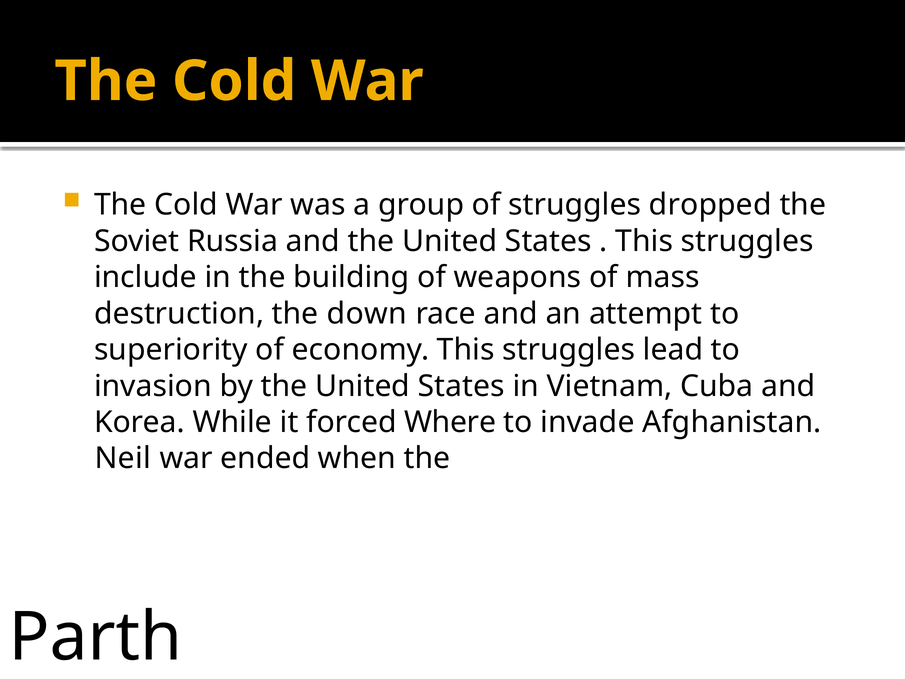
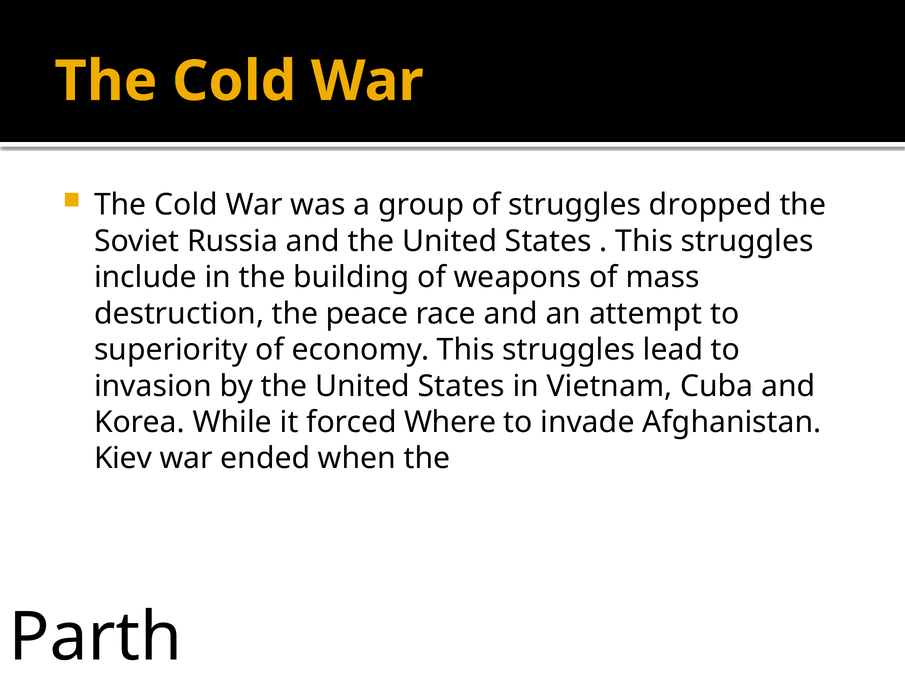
down: down -> peace (367, 314)
Neil: Neil -> Kiev (123, 458)
